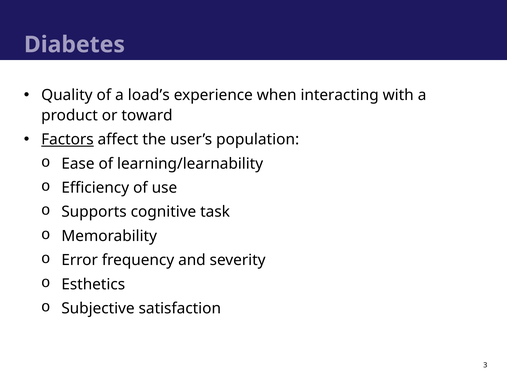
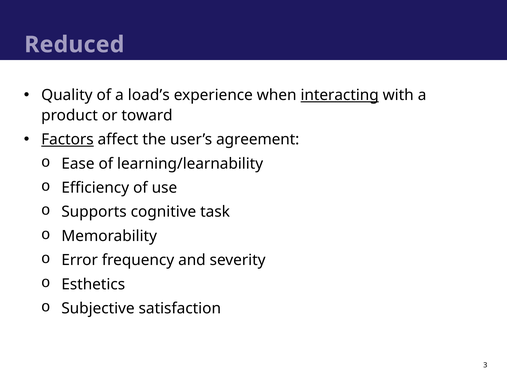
Diabetes: Diabetes -> Reduced (74, 45)
interacting underline: none -> present (340, 95)
population: population -> agreement (258, 139)
